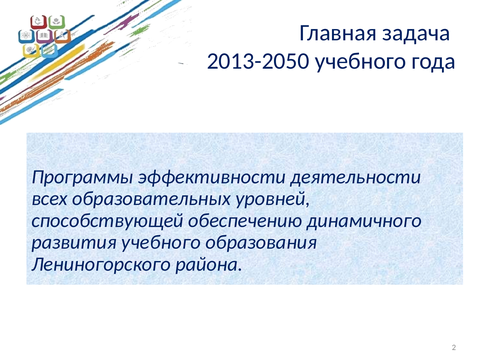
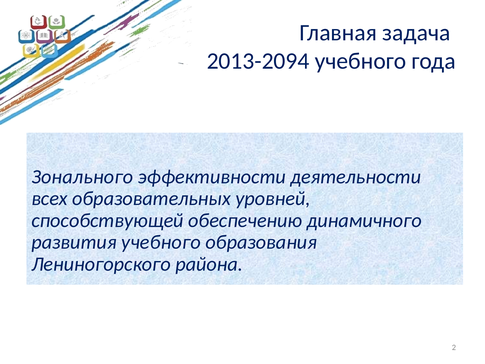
2013-2050: 2013-2050 -> 2013-2094 (258, 61)
Программы: Программы -> Зонального (82, 177)
